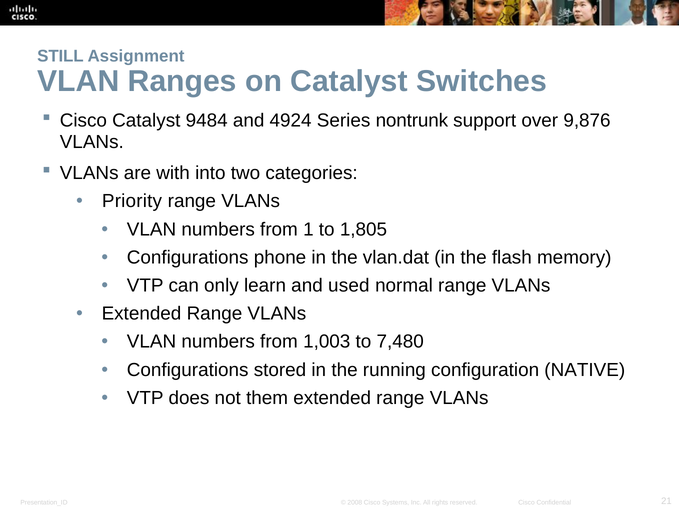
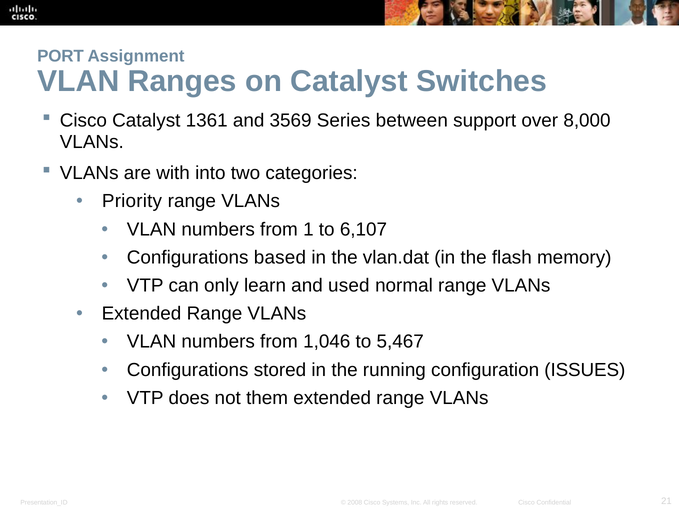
STILL: STILL -> PORT (60, 56)
9484: 9484 -> 1361 (207, 121)
4924: 4924 -> 3569 (291, 121)
nontrunk: nontrunk -> between (412, 121)
9,876: 9,876 -> 8,000 (587, 121)
1,805: 1,805 -> 6,107 (363, 229)
phone: phone -> based (280, 258)
1,003: 1,003 -> 1,046 (327, 342)
7,480: 7,480 -> 5,467 (400, 342)
NATIVE: NATIVE -> ISSUES (585, 370)
